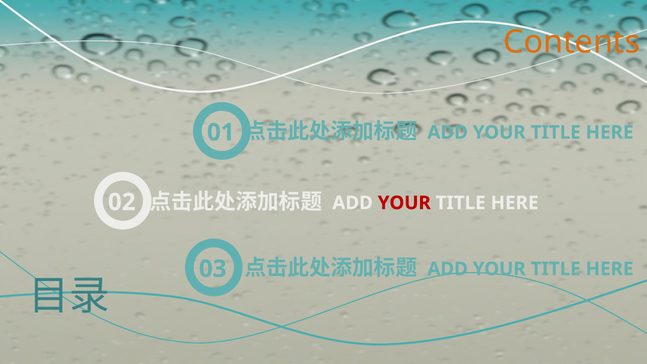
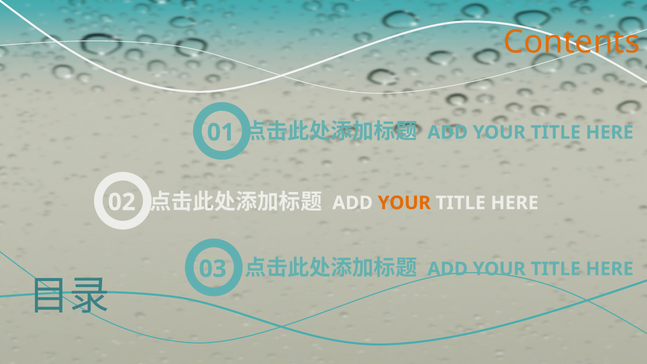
YOUR colour: red -> orange (404, 203)
